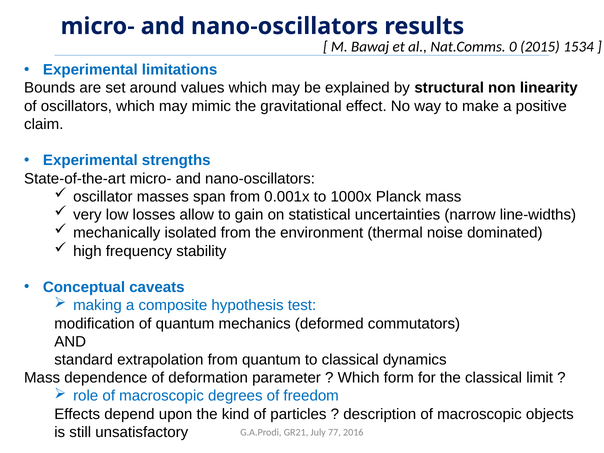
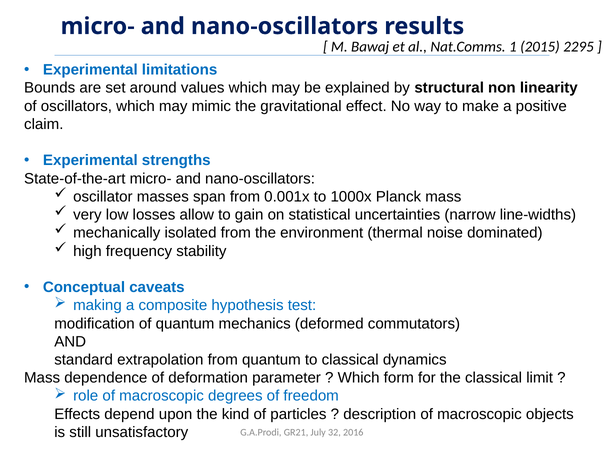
0: 0 -> 1 (513, 47)
1534: 1534 -> 2295 (579, 47)
77: 77 -> 32 (334, 433)
